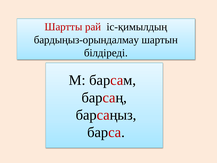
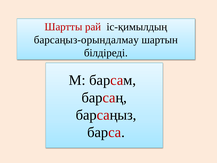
бардыңыз-орындалмау: бардыңыз-орындалмау -> барсаңыз-орындалмау (86, 40)
